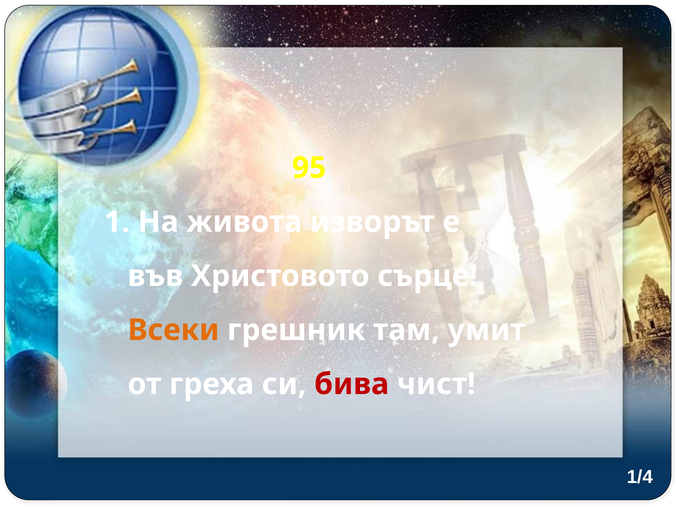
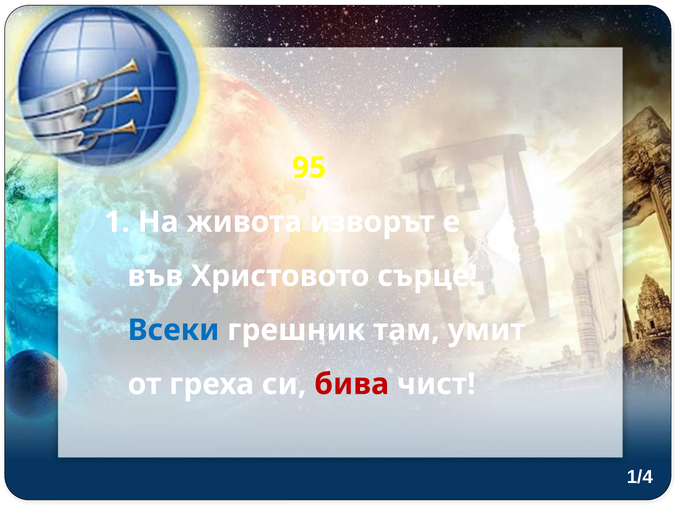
Всеки colour: orange -> blue (174, 330)
